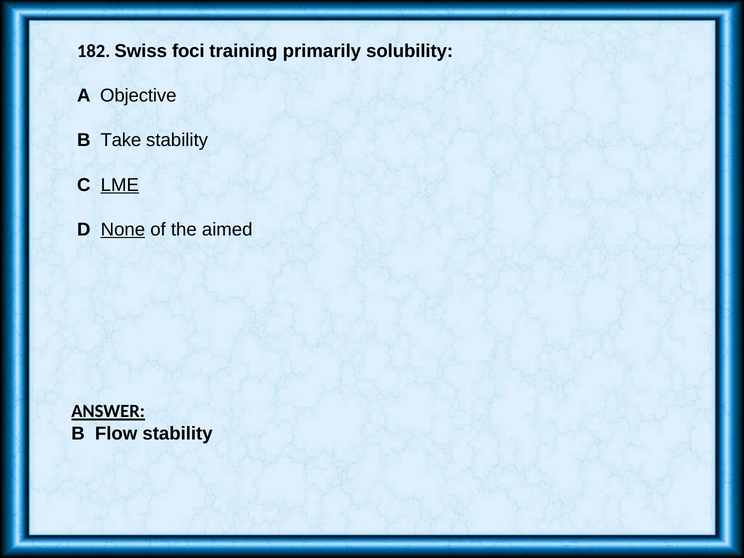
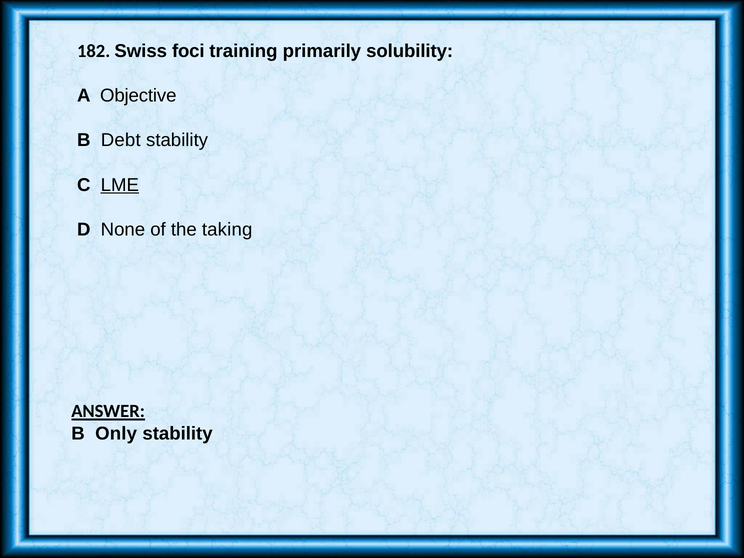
Take: Take -> Debt (121, 140)
None underline: present -> none (123, 230)
aimed: aimed -> taking (227, 230)
Flow: Flow -> Only (116, 434)
